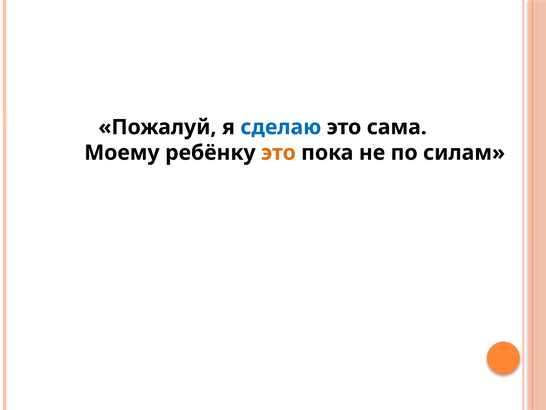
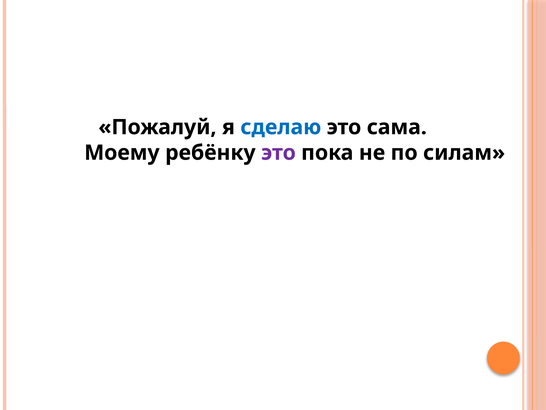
это colour: orange -> purple (278, 153)
